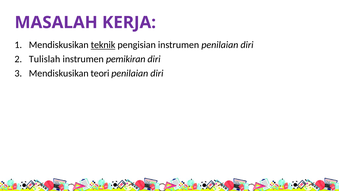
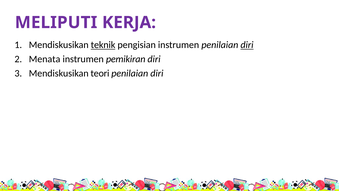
MASALAH: MASALAH -> MELIPUTI (56, 22)
diri underline: none -> present (247, 45)
Tulislah: Tulislah -> Menata (45, 59)
